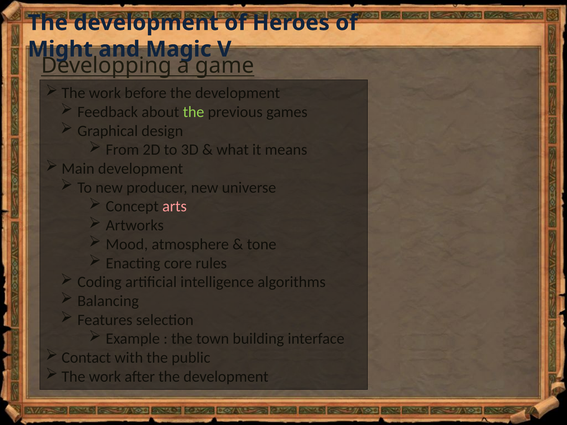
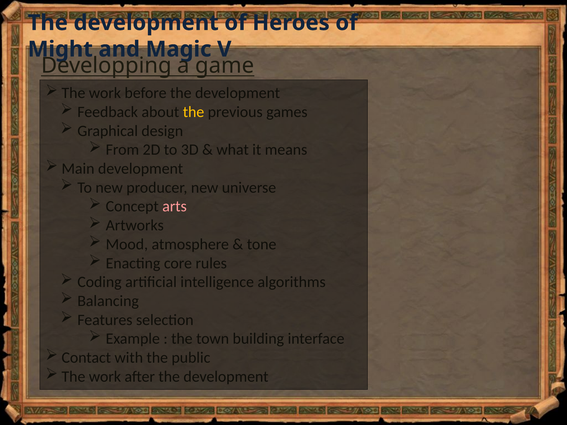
the colour: light green -> yellow (194, 112)
